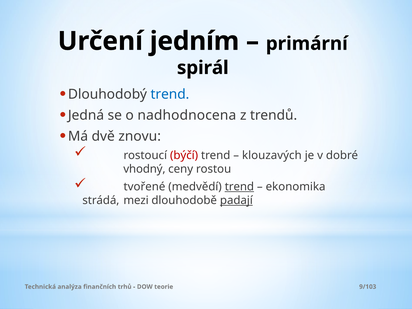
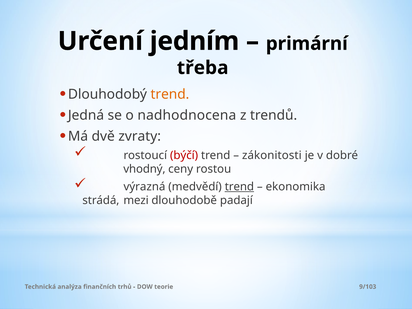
spirál: spirál -> třeba (203, 68)
trend colour: blue -> orange (170, 94)
znovu: znovu -> zvraty (140, 136)
klouzavých: klouzavých -> zákonitosti (272, 155)
tvořené: tvořené -> výrazná (144, 187)
padají underline: present -> none (236, 201)
